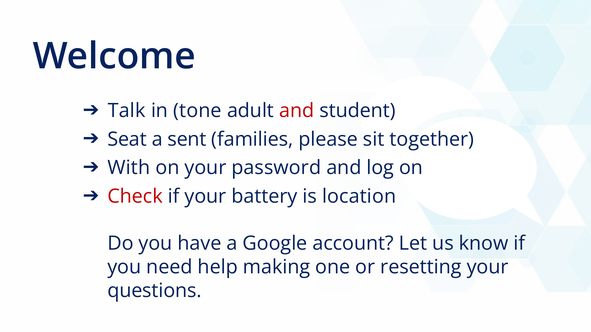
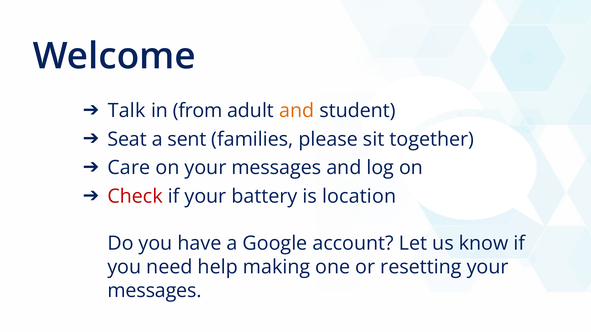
tone: tone -> from (198, 111)
and colour: red -> orange (297, 111)
With: With -> Care (129, 168)
on your password: password -> messages (276, 168)
questions: questions -> messages (155, 291)
